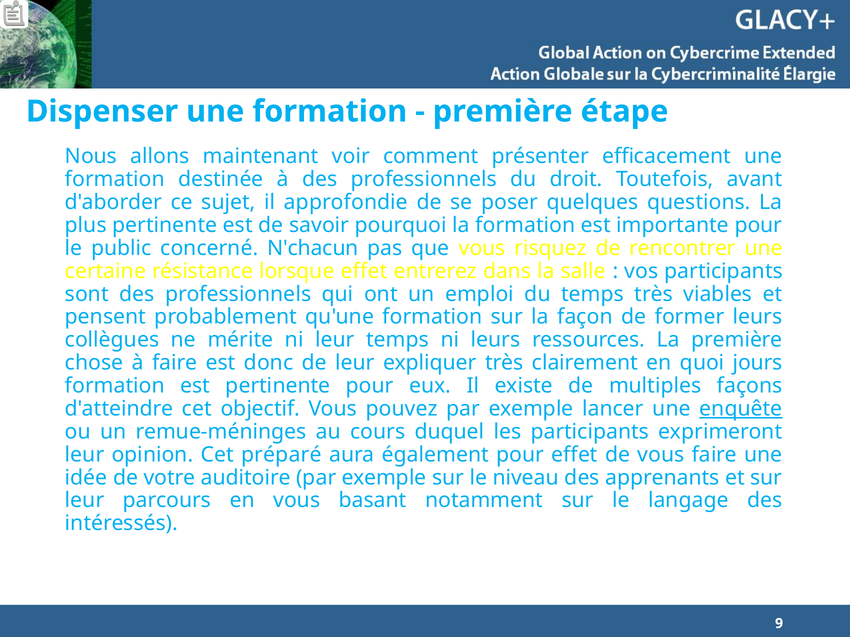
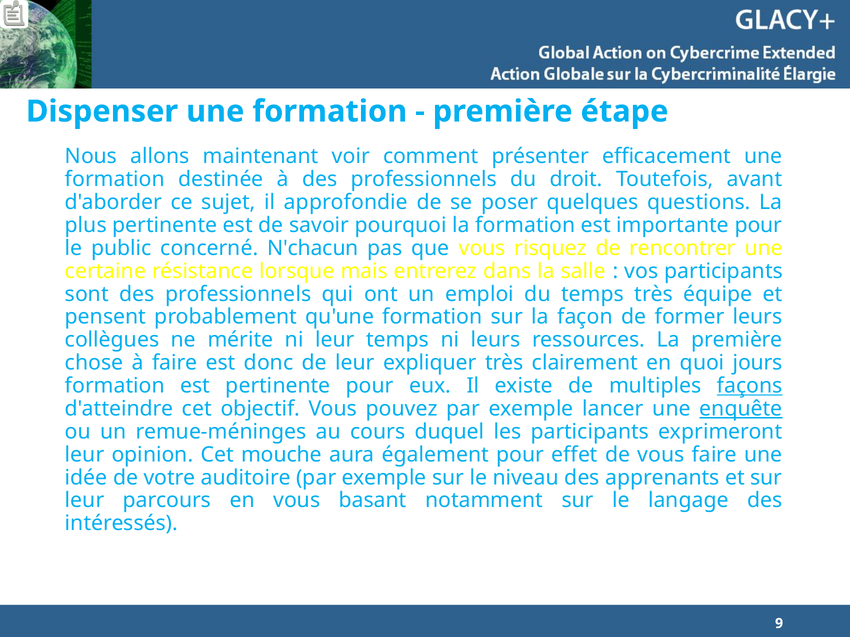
lorsque effet: effet -> mais (364, 271)
viables: viables -> équipe (718, 294)
façons underline: none -> present (750, 386)
préparé: préparé -> mouche (281, 455)
